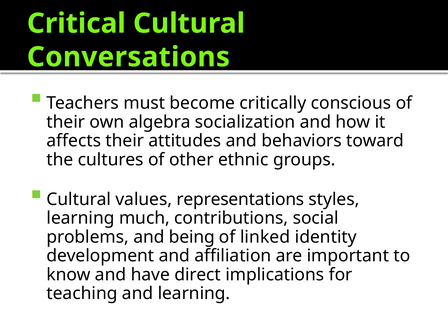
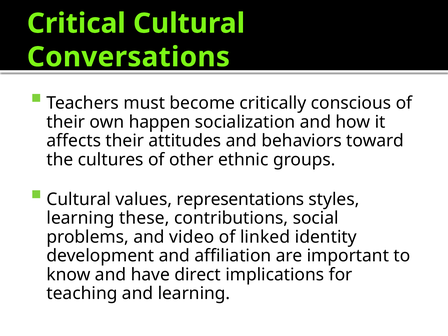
algebra: algebra -> happen (160, 122)
much: much -> these (144, 218)
being: being -> video (192, 237)
